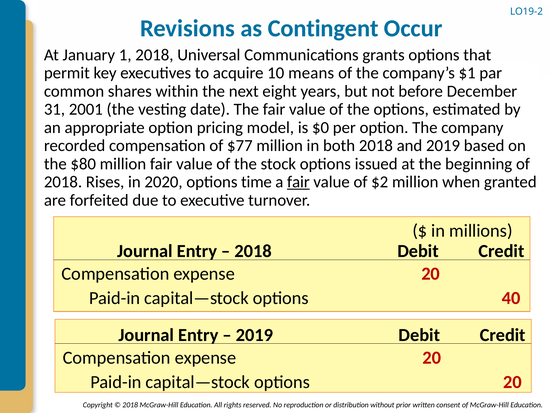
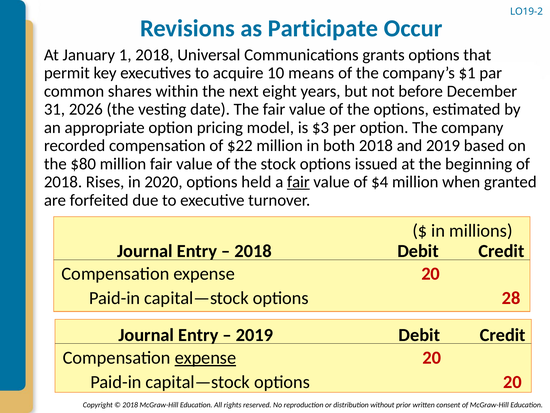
Contingent: Contingent -> Participate (323, 29)
2001: 2001 -> 2026 (86, 109)
$0: $0 -> $3 (321, 127)
$77: $77 -> $22 (240, 145)
time: time -> held (256, 182)
$2: $2 -> $4 (380, 182)
40: 40 -> 28 (511, 298)
expense underline: none -> present (205, 357)
